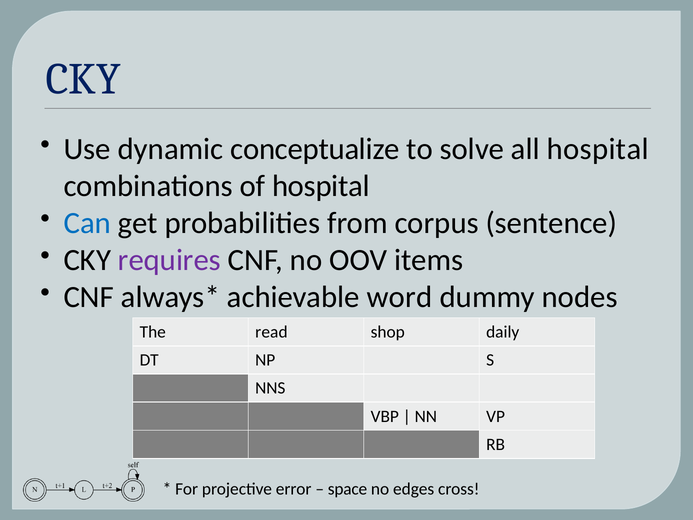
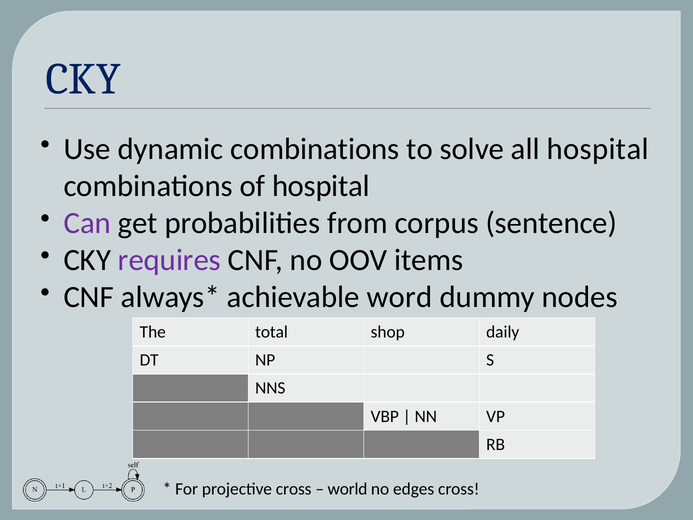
dynamic conceptualize: conceptualize -> combinations (315, 149)
Can colour: blue -> purple (87, 223)
read: read -> total (272, 332)
projective error: error -> cross (294, 489)
space: space -> world (348, 489)
